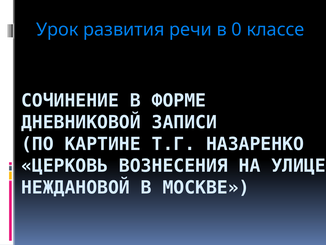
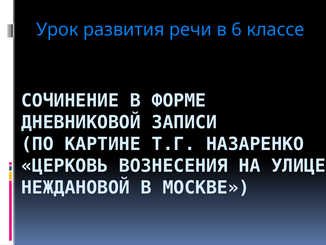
0: 0 -> 6 (237, 30)
